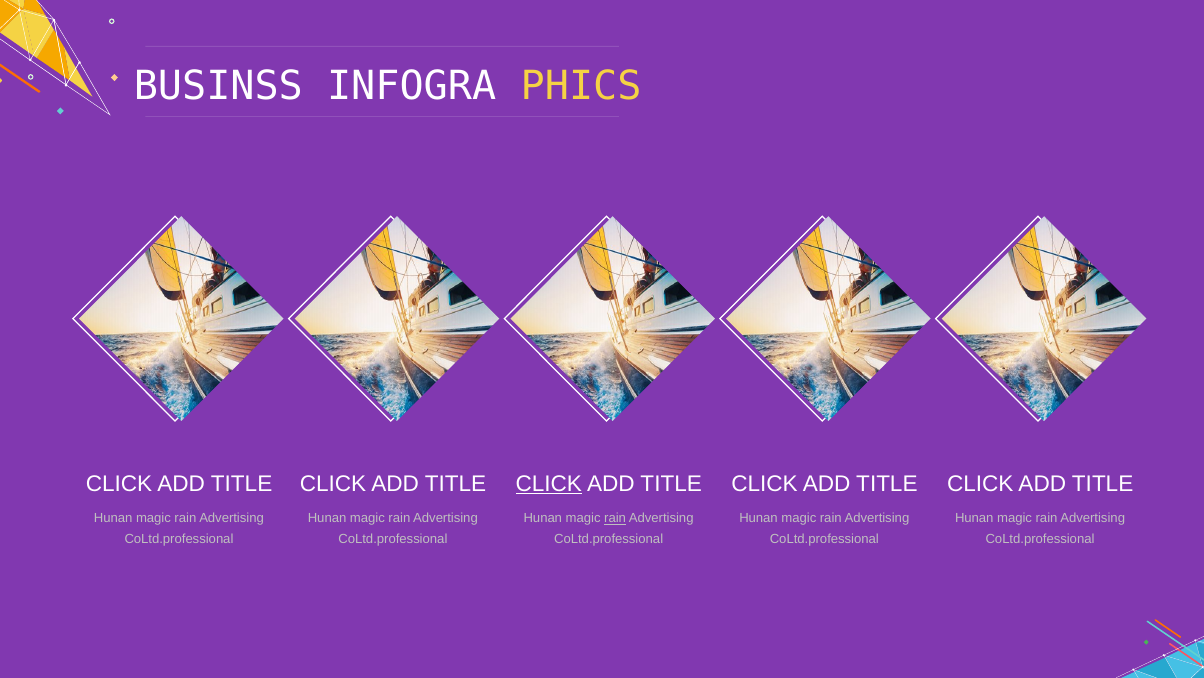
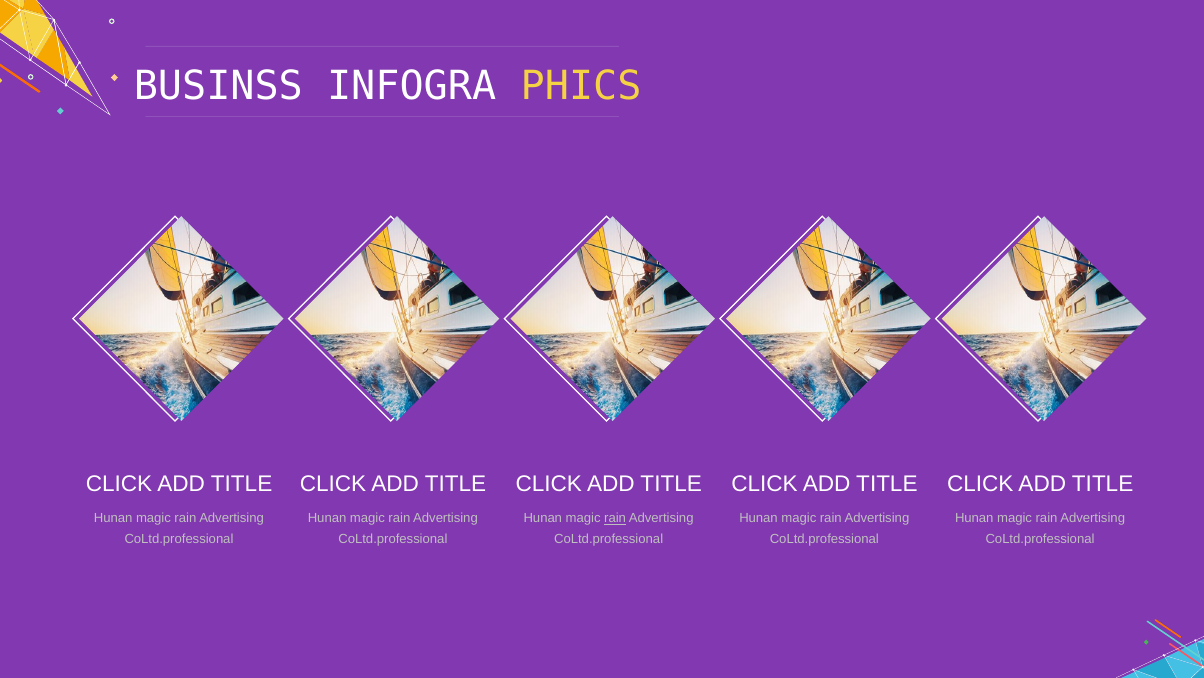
CLICK underline: present -> none (549, 483)
